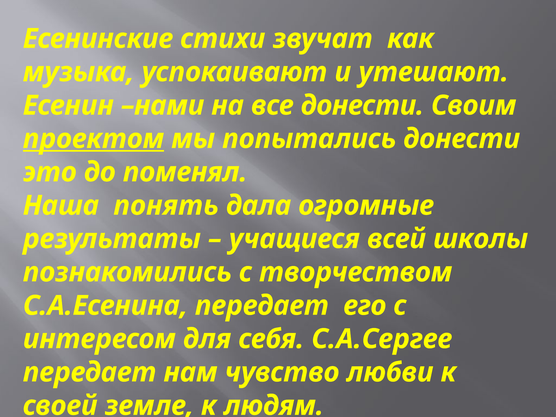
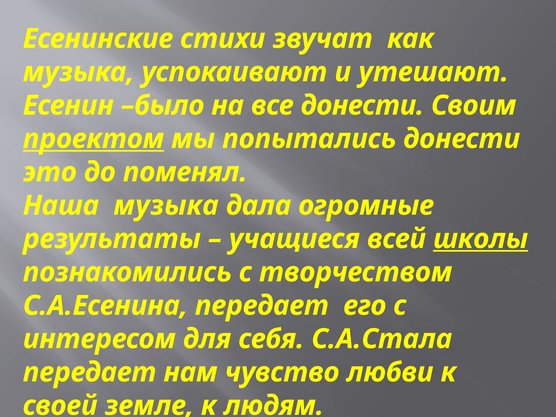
нами: нами -> было (163, 105)
Наша понять: понять -> музыка (166, 206)
школы underline: none -> present (481, 239)
С.А.Сергее: С.А.Сергее -> С.А.Стала (382, 339)
